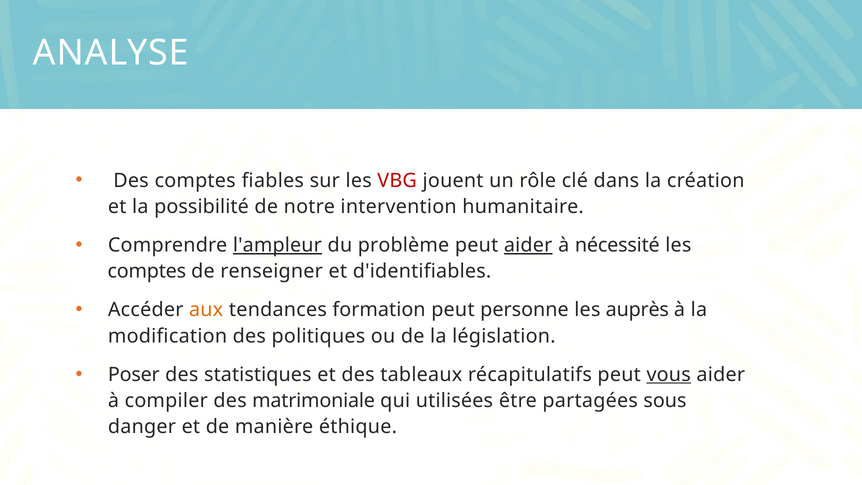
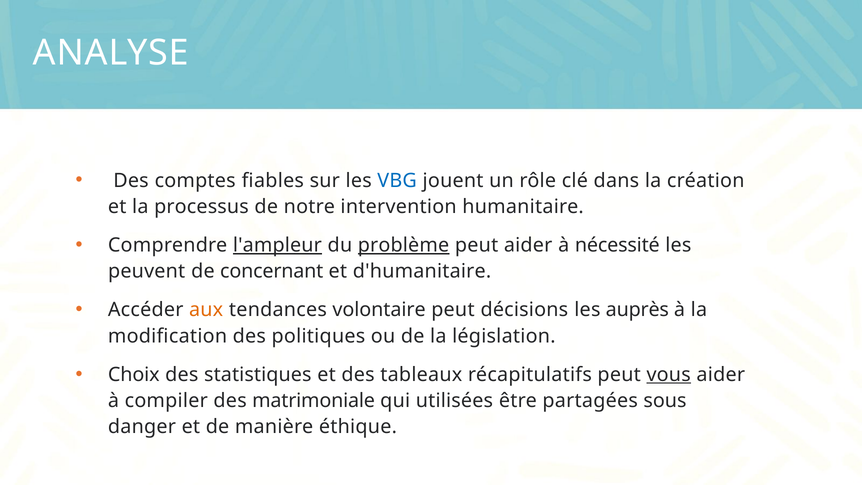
VBG colour: red -> blue (397, 180)
possibilité: possibilité -> processus (201, 207)
problème underline: none -> present (403, 245)
aider underline: present -> none (528, 245)
comptes: comptes -> peuvent (147, 271)
renseigner: renseigner -> concernant (272, 271)
d'identifiables: d'identifiables -> d'humanitaire (422, 271)
formation: formation -> volontaire (379, 310)
personne: personne -> décisions (524, 310)
Poser: Poser -> Choix (134, 375)
